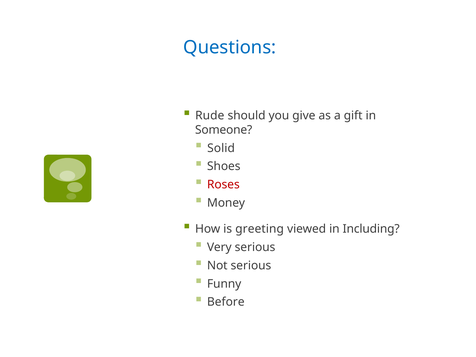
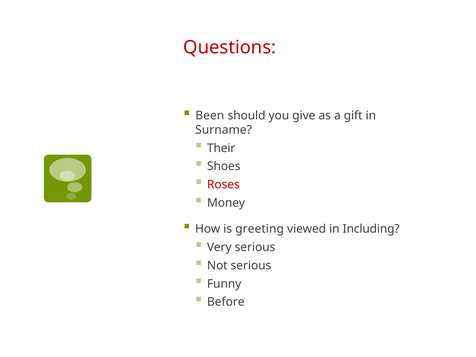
Questions colour: blue -> red (230, 47)
Rude: Rude -> Been (210, 116)
Someone: Someone -> Surname (224, 130)
Solid: Solid -> Their (221, 148)
